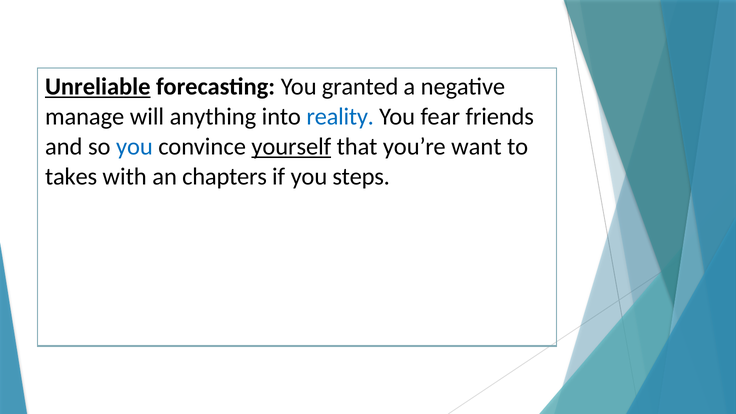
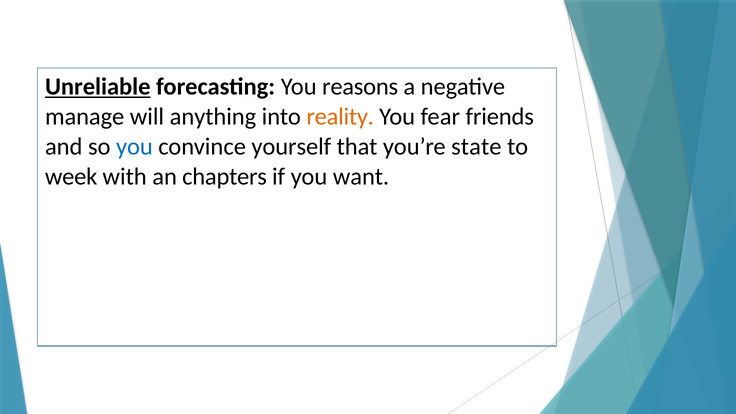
granted: granted -> reasons (360, 87)
reality colour: blue -> orange (340, 117)
yourself underline: present -> none (291, 147)
want: want -> state (476, 147)
takes: takes -> week (71, 177)
steps: steps -> want (361, 177)
